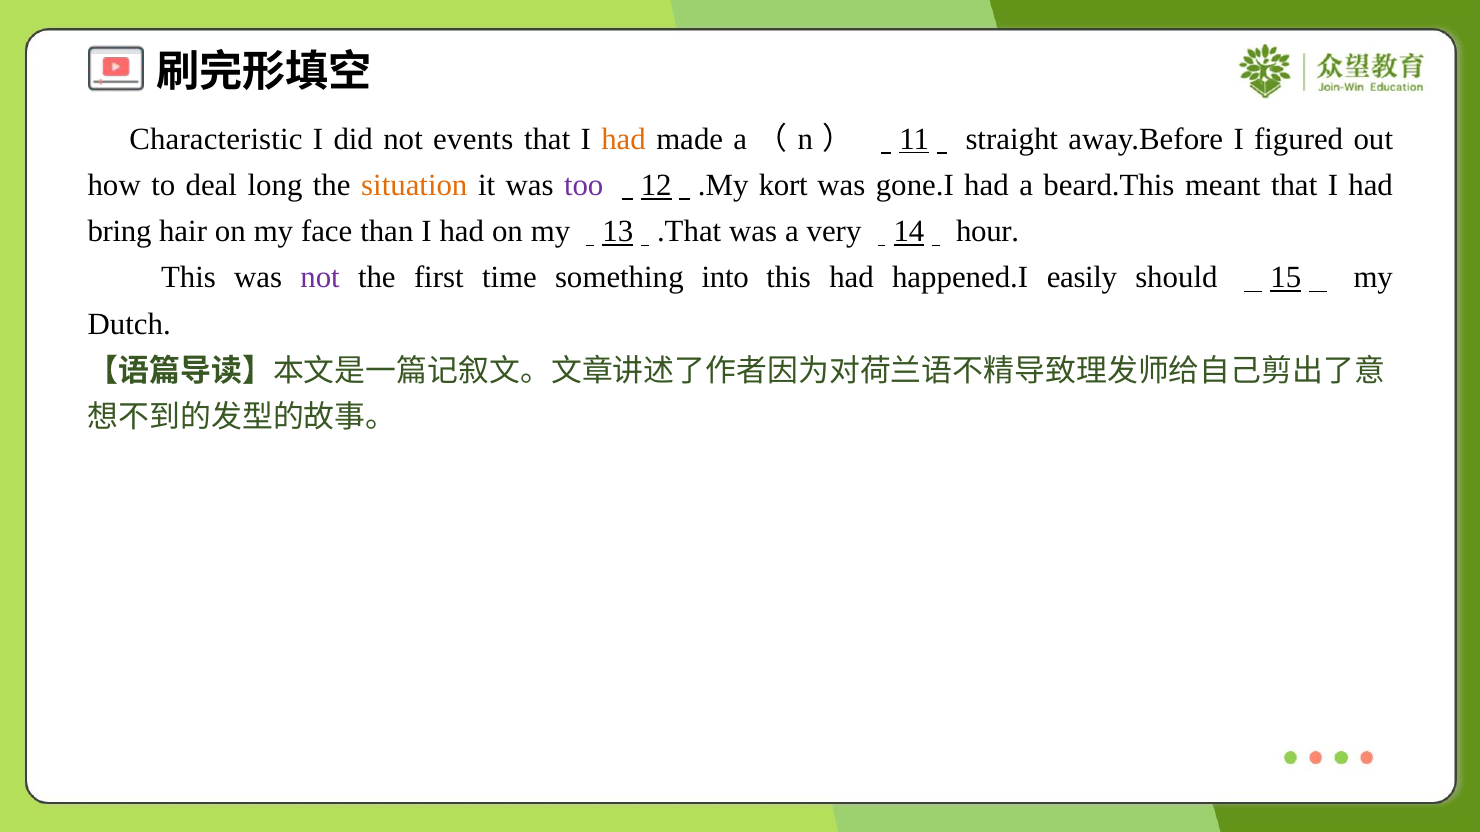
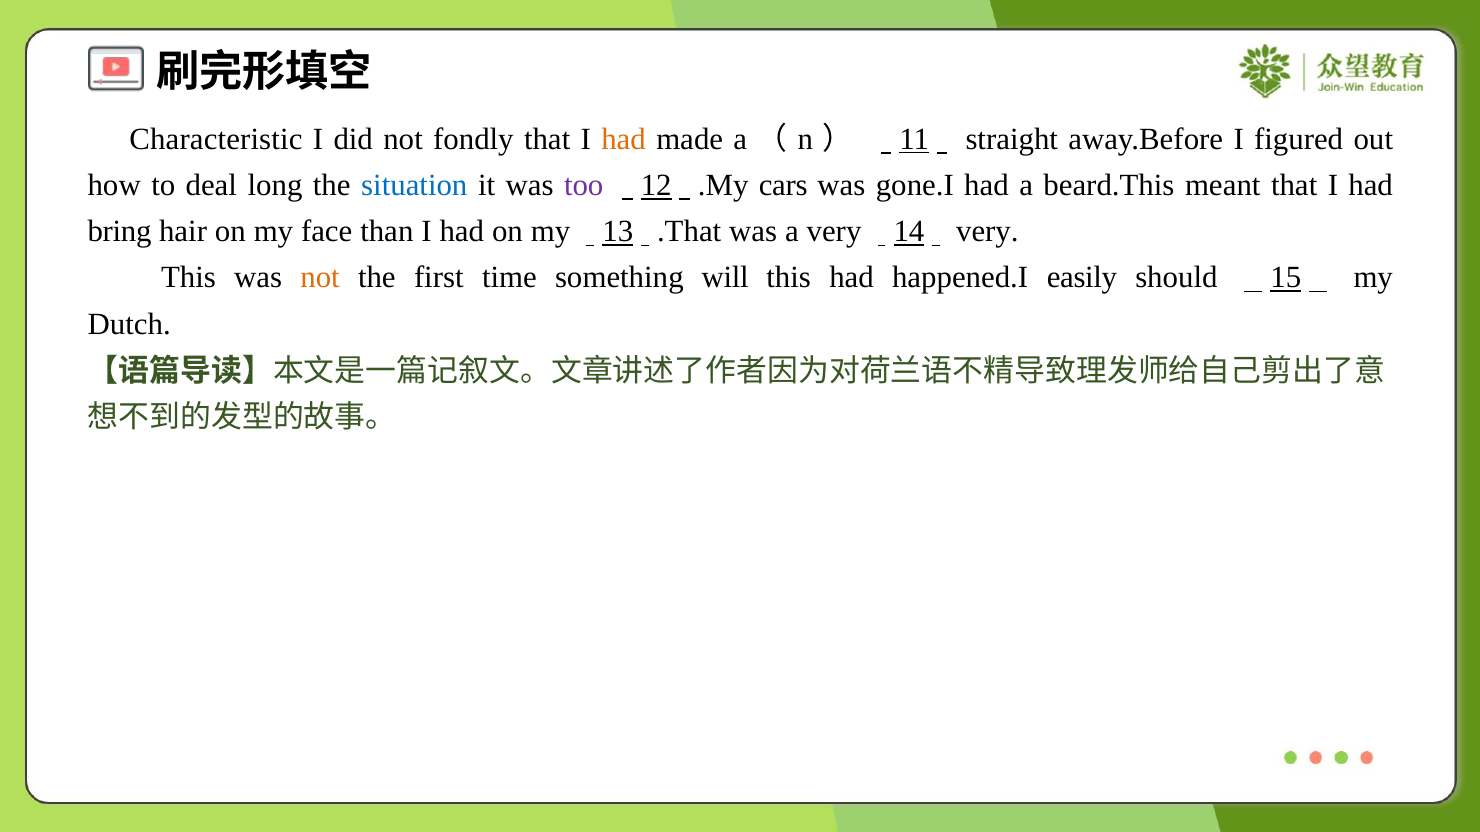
events: events -> fondly (473, 139)
situation colour: orange -> blue (414, 185)
kort: kort -> cars (783, 185)
hour: hour -> very (987, 232)
not colour: purple -> orange (320, 278)
into: into -> will (725, 278)
